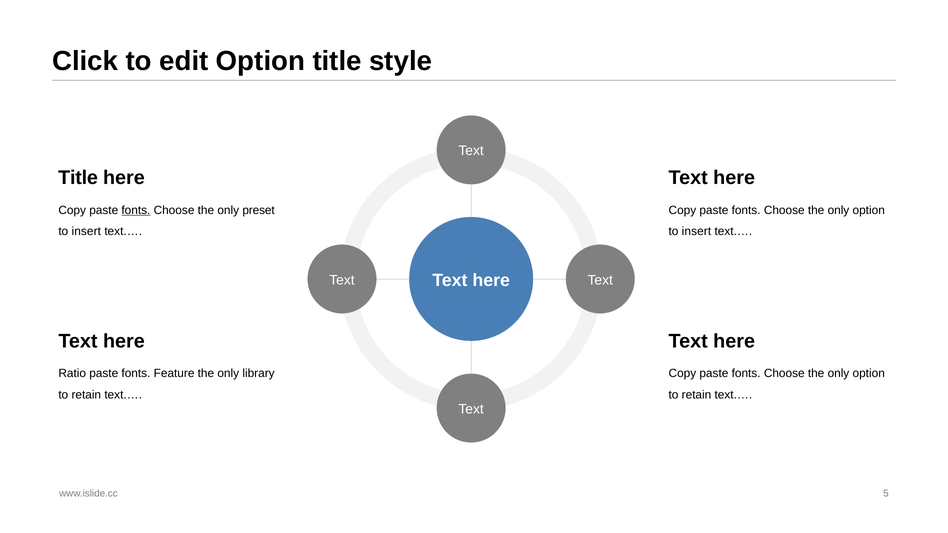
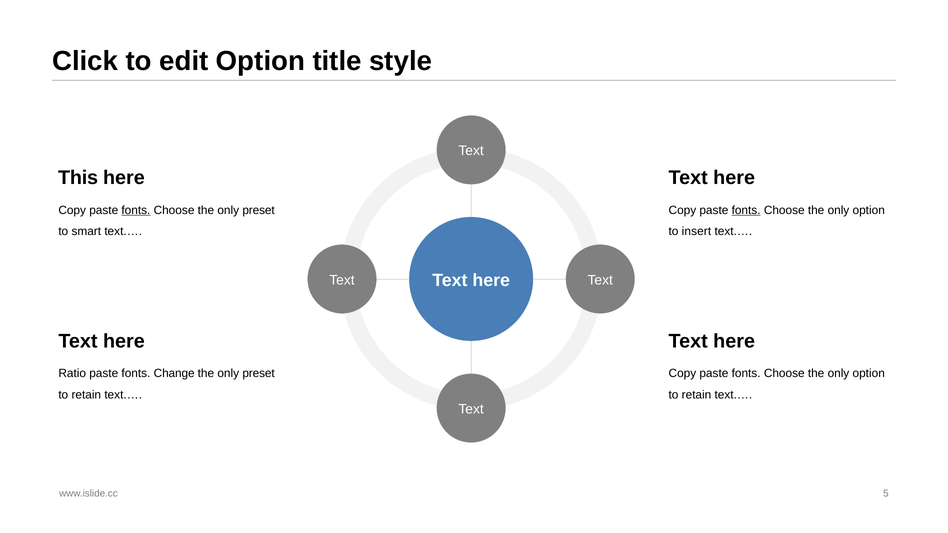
Title: Title -> This (78, 178)
fonts underline: none -> present (746, 210)
insert: insert -> smart (86, 232)
Feature: Feature -> Change (174, 374)
library: library -> preset (259, 374)
